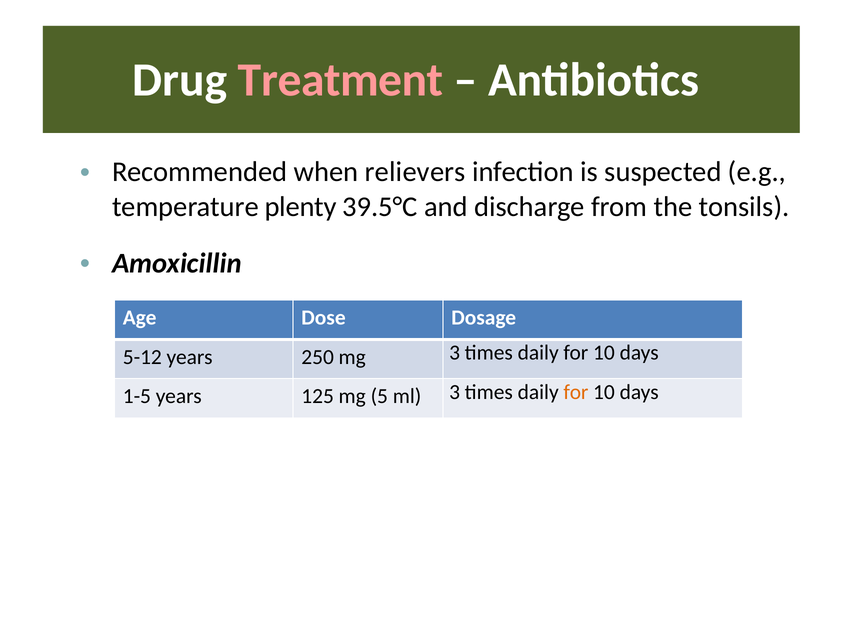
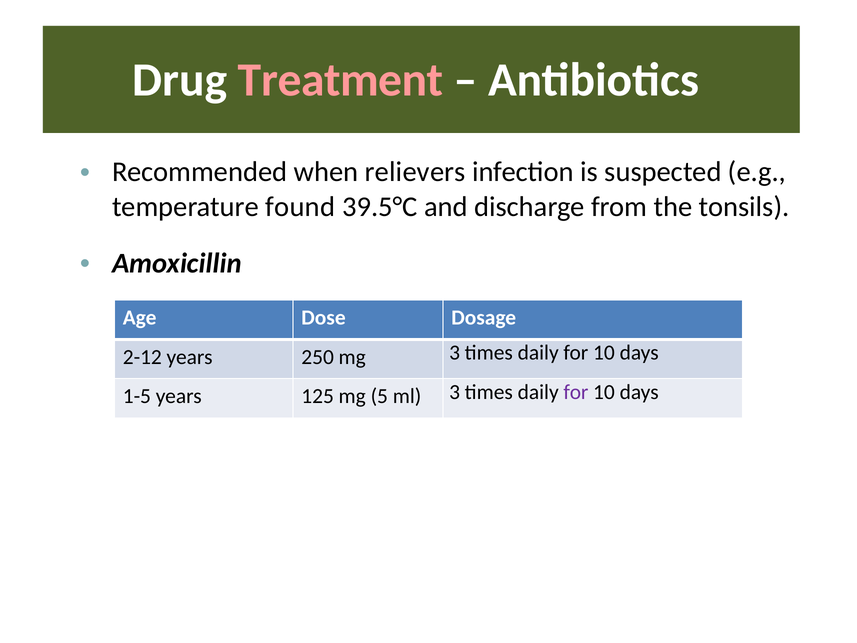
plenty: plenty -> found (300, 207)
5-12: 5-12 -> 2-12 (142, 357)
for colour: orange -> purple (576, 392)
